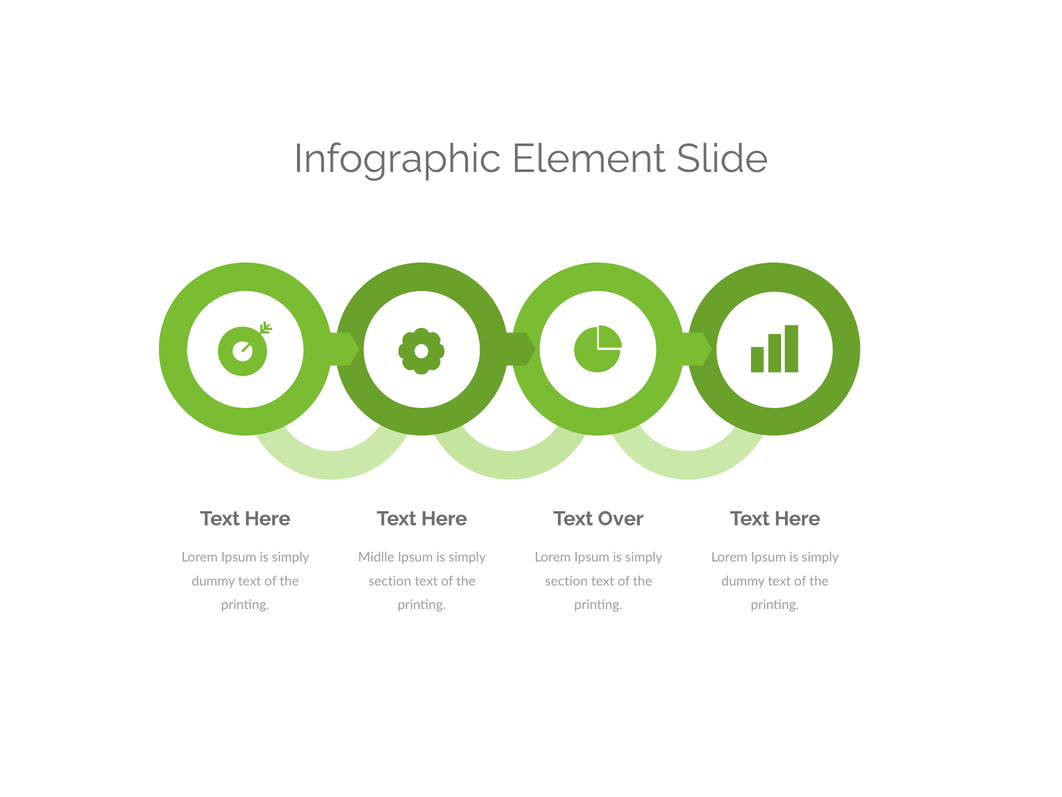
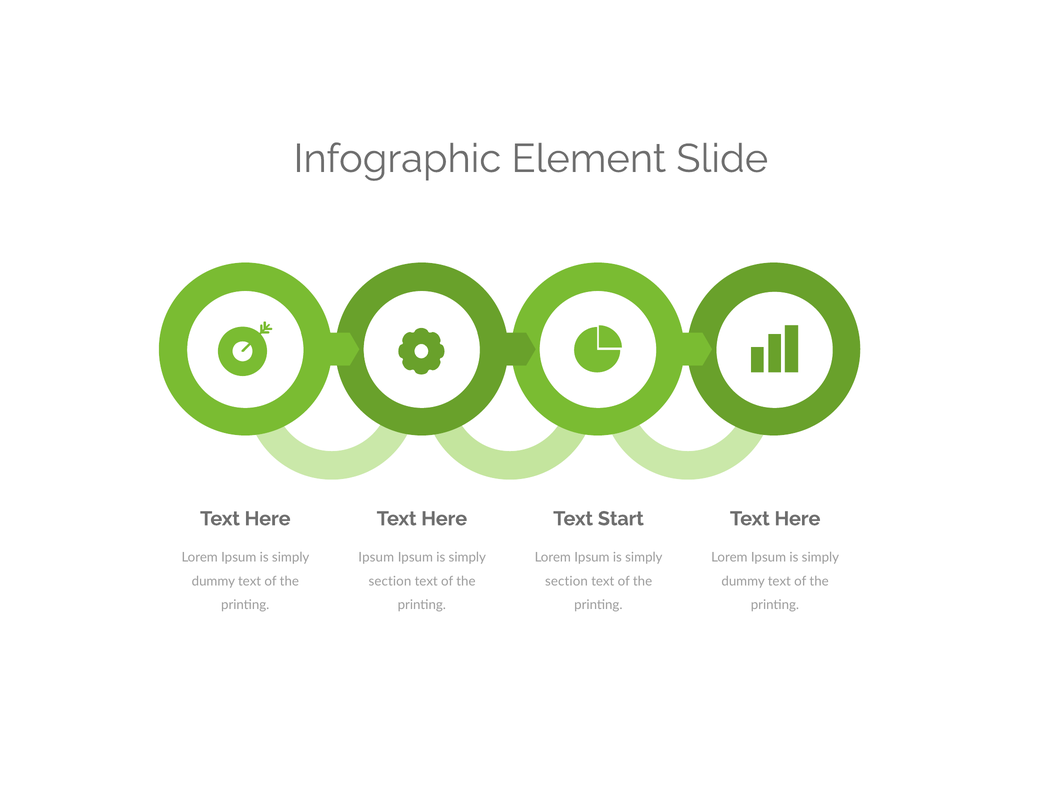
Over: Over -> Start (621, 518)
Midlle: Midlle -> Ipsum (376, 557)
